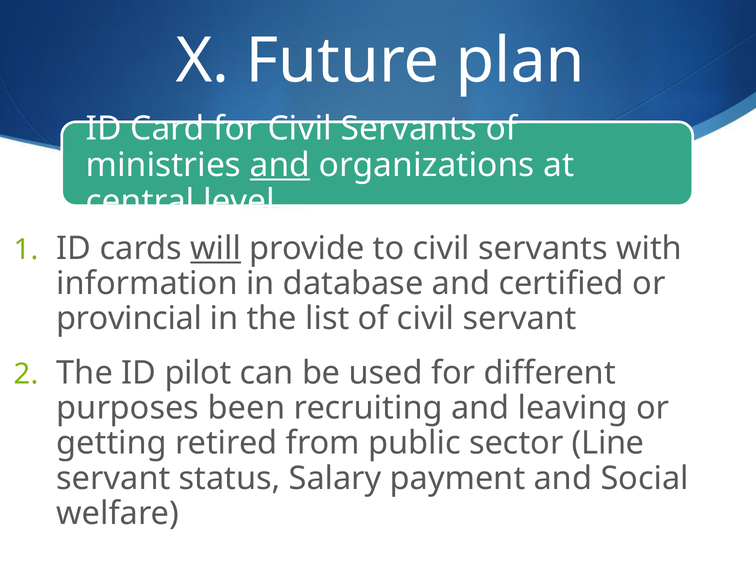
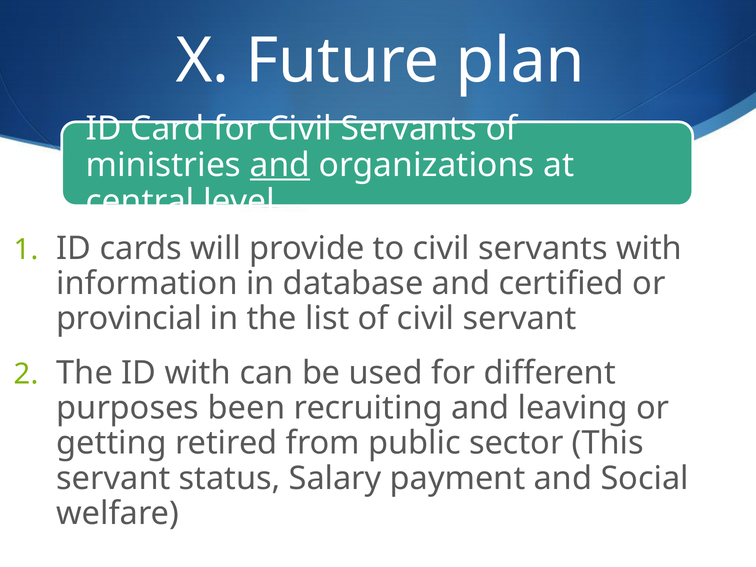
will underline: present -> none (216, 248)
ID pilot: pilot -> with (198, 373)
Line: Line -> This (608, 443)
